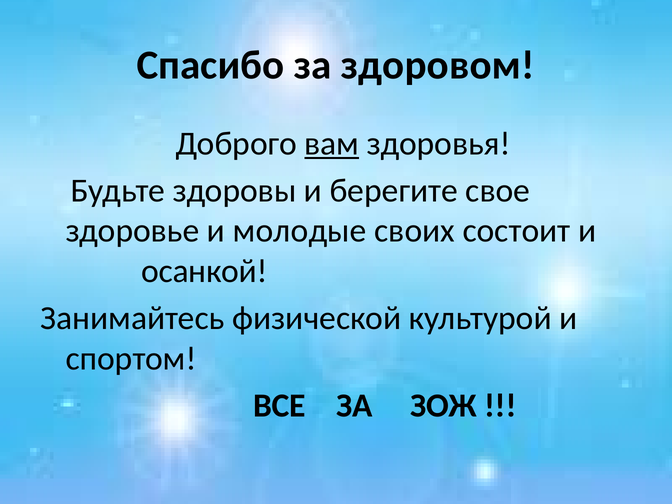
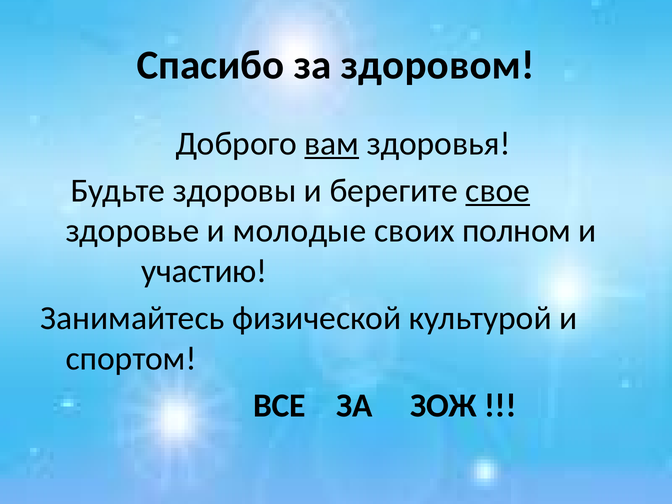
свое underline: none -> present (498, 191)
состоит: состоит -> полном (517, 231)
осанкой: осанкой -> участию (204, 271)
